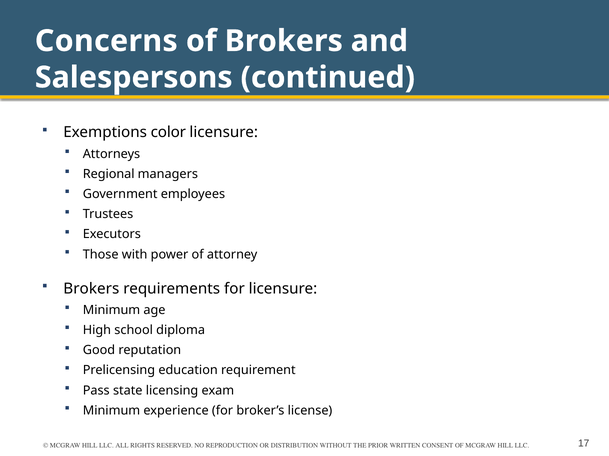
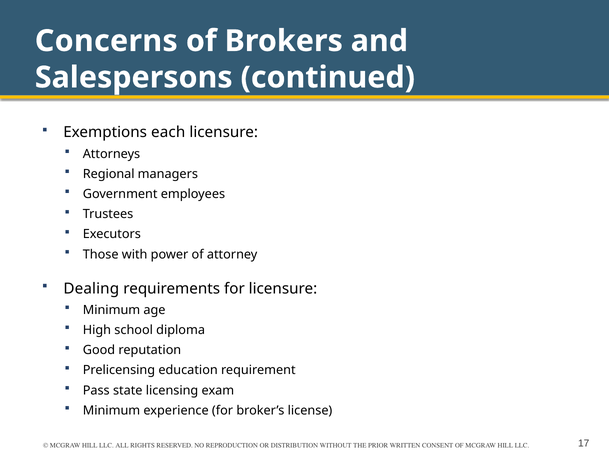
color: color -> each (168, 133)
Brokers: Brokers -> Dealing (91, 289)
